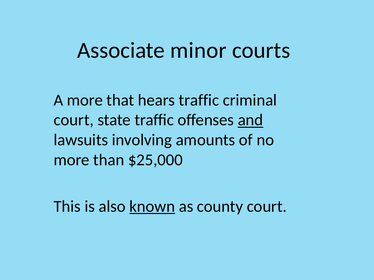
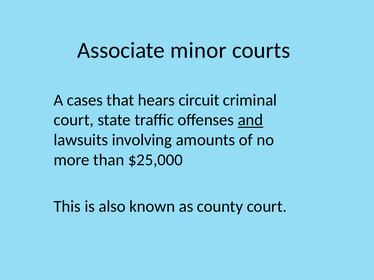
A more: more -> cases (85, 100)
hears traffic: traffic -> circuit (199, 100)
known underline: present -> none (152, 207)
